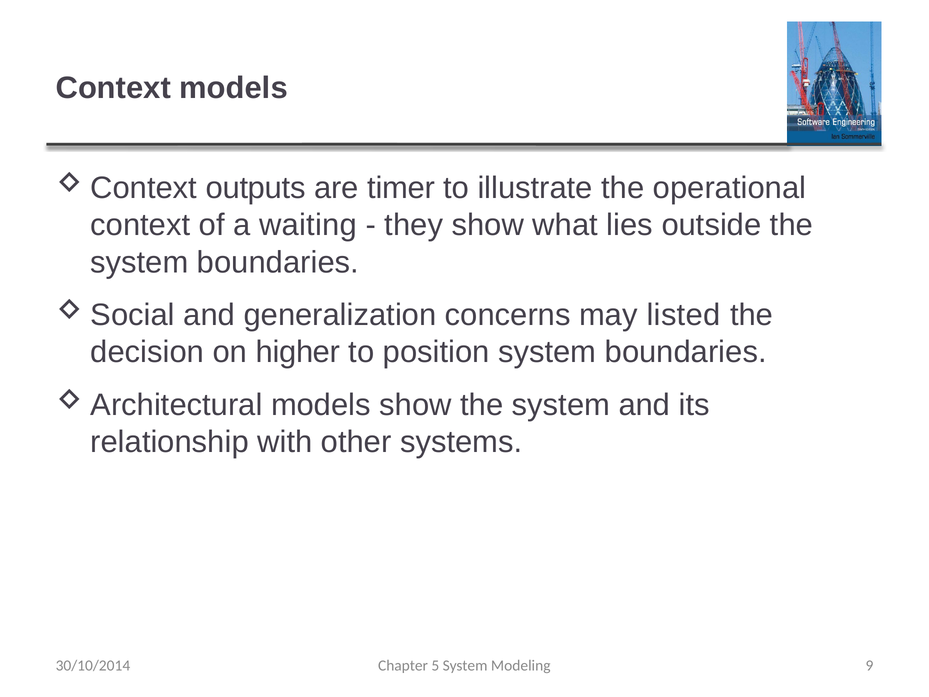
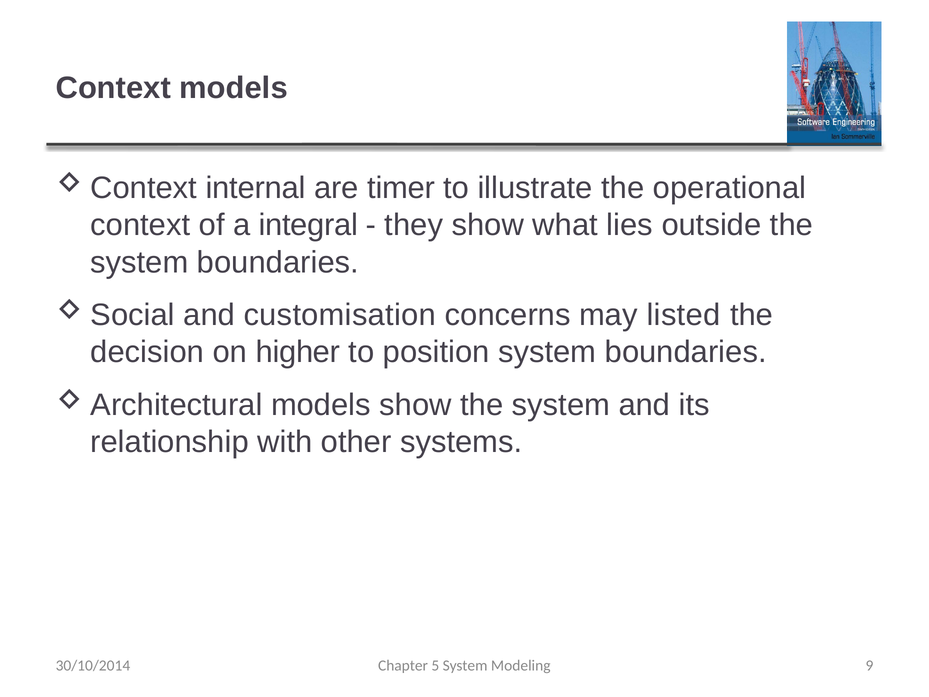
outputs: outputs -> internal (256, 188)
waiting: waiting -> integral (308, 225)
generalization: generalization -> customisation (340, 315)
